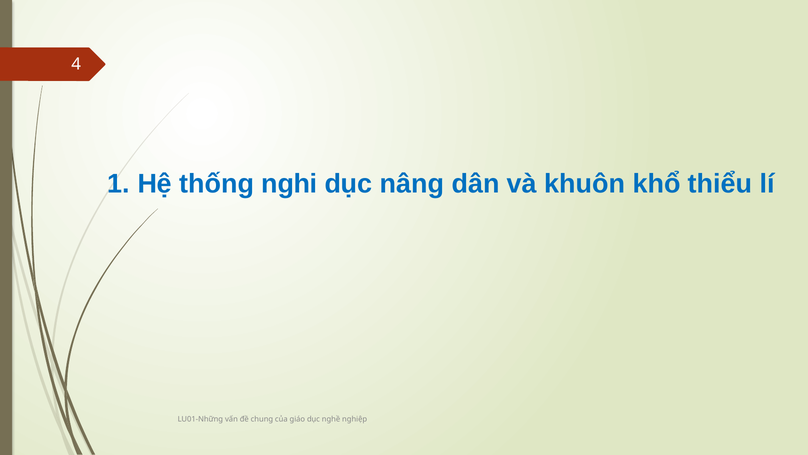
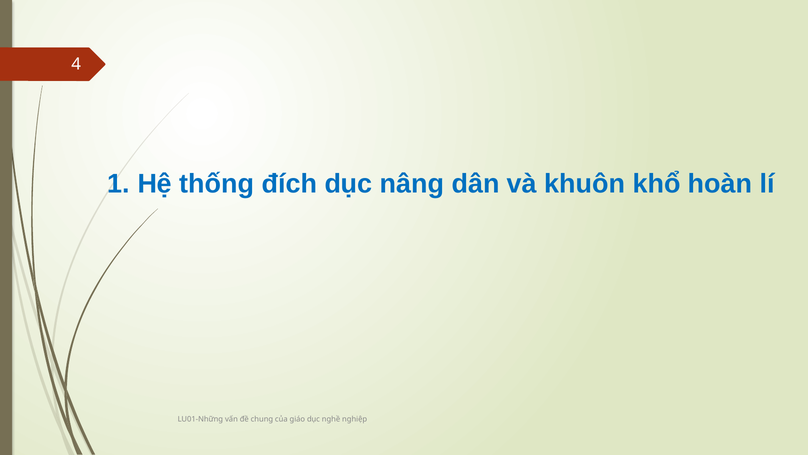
nghi: nghi -> đích (289, 184)
thiểu: thiểu -> hoàn (720, 184)
